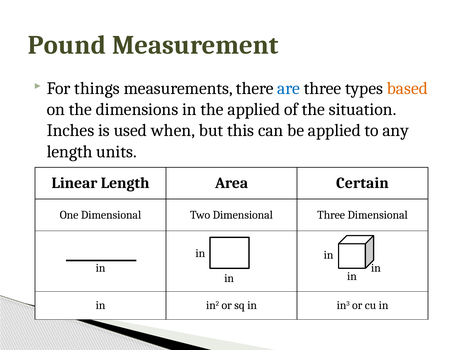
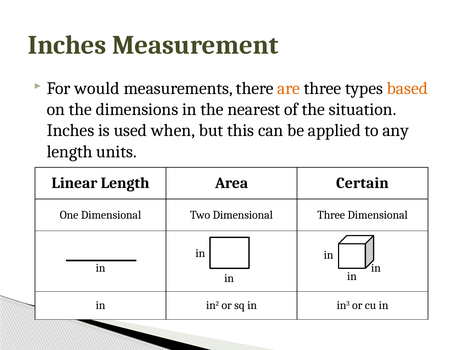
Pound: Pound -> Inches (67, 45)
things: things -> would (97, 89)
are colour: blue -> orange (289, 89)
the applied: applied -> nearest (254, 110)
